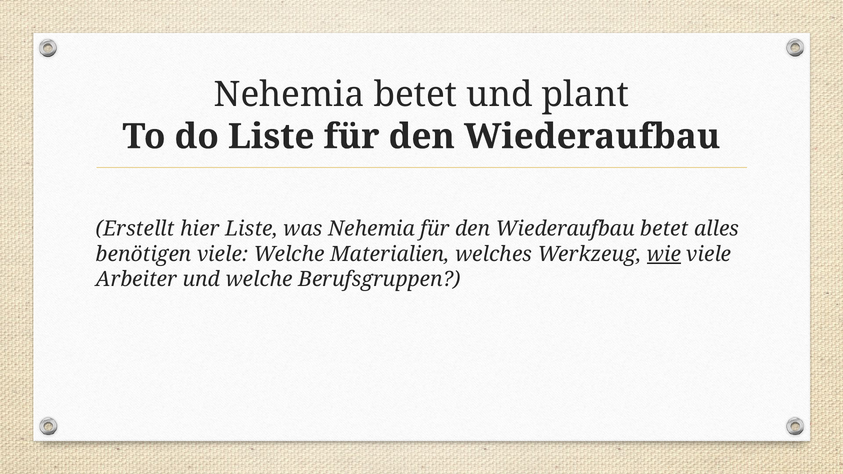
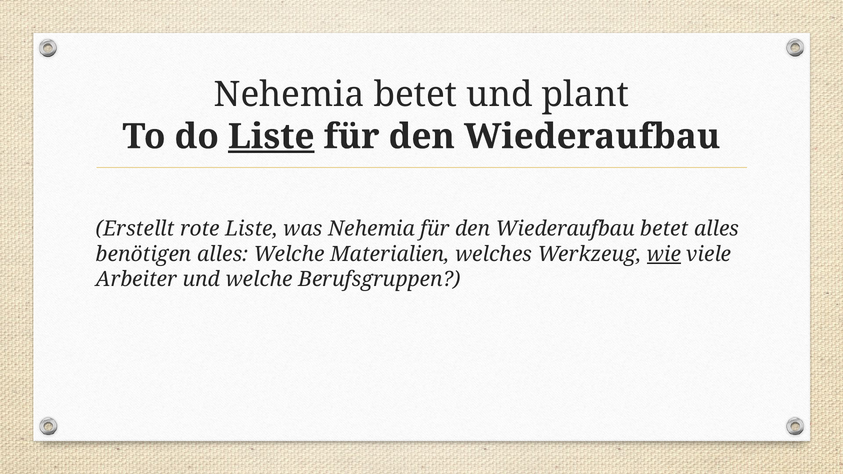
Liste underline: none -> present (271, 137)
hier: hier -> rote (200, 229)
benötigen viele: viele -> alles (223, 254)
